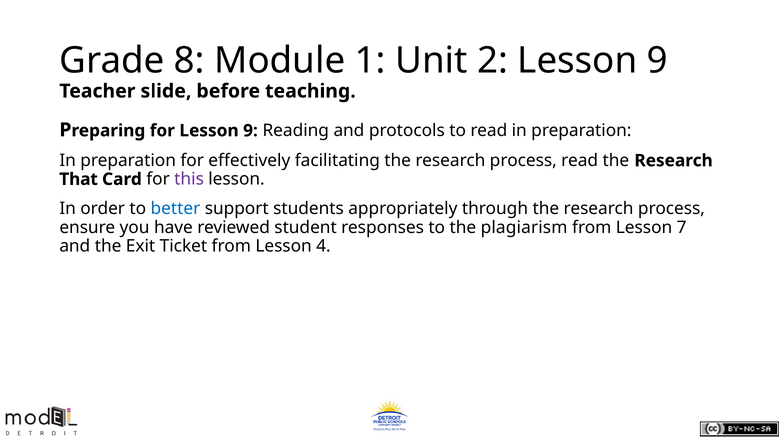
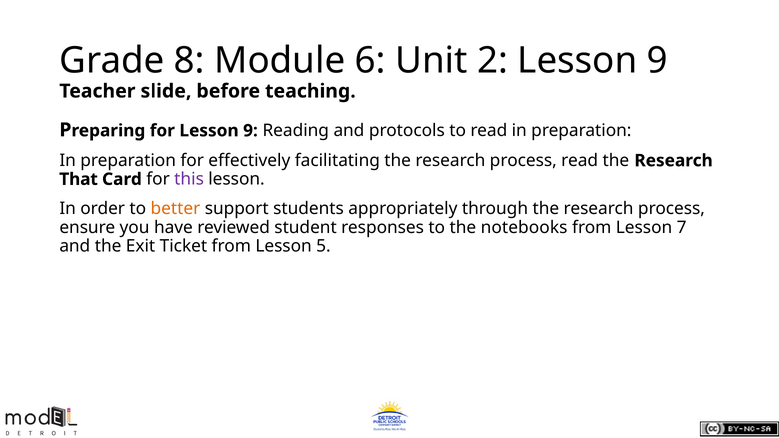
1: 1 -> 6 (370, 61)
better colour: blue -> orange (175, 209)
plagiarism: plagiarism -> notebooks (524, 228)
4: 4 -> 5 (323, 246)
